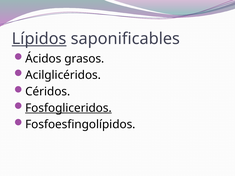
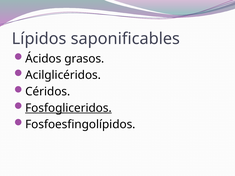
Lípidos underline: present -> none (39, 39)
